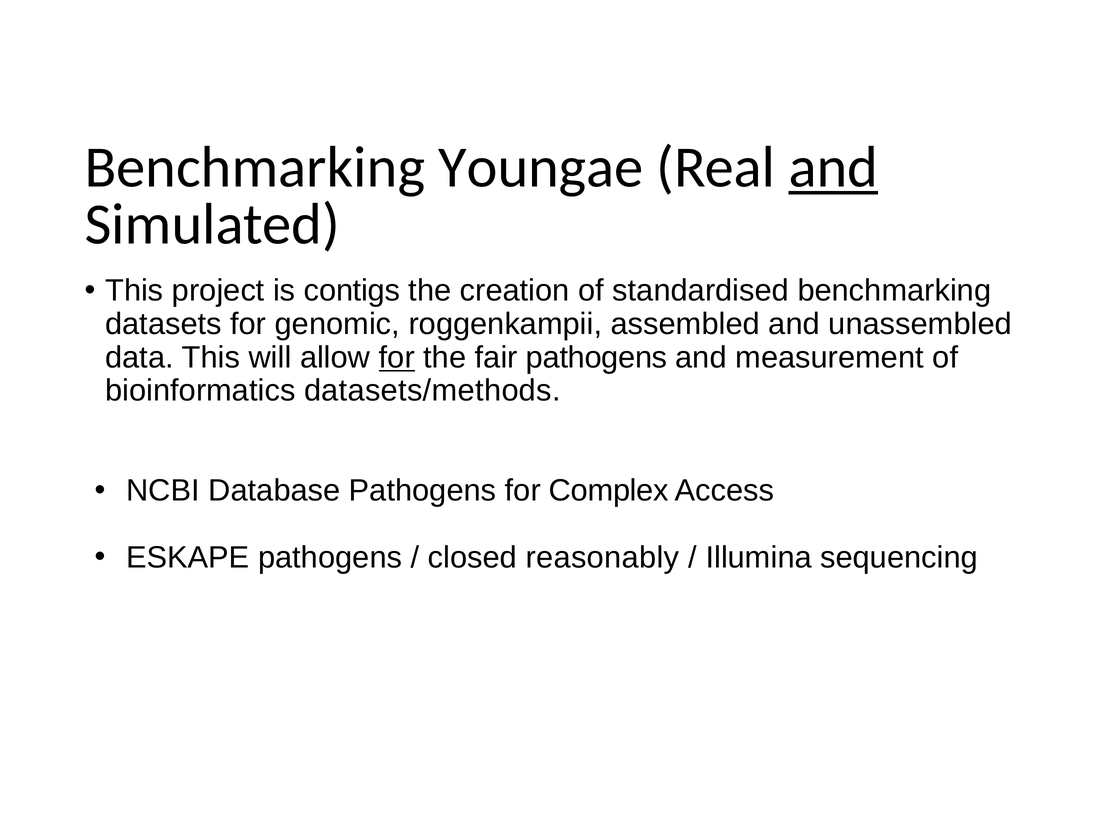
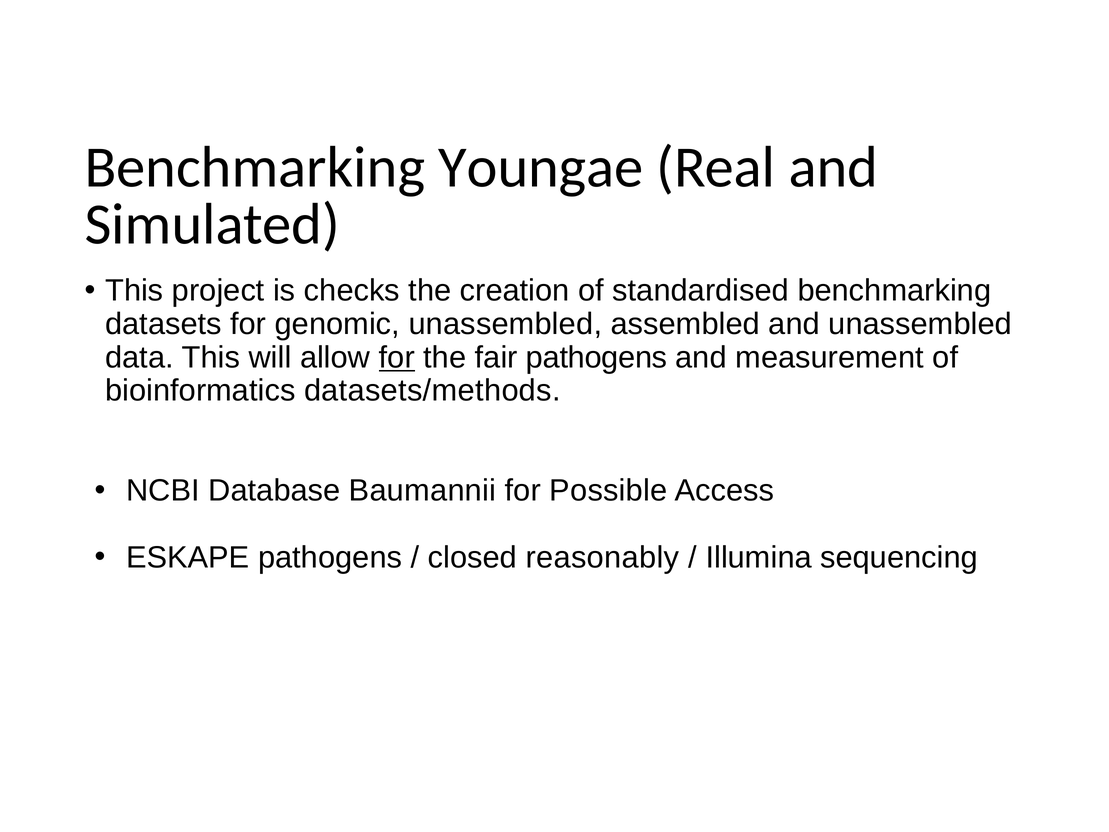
and underline: present -> none (833, 168)
contigs: contigs -> checks (352, 291)
genomic roggenkampii: roggenkampii -> unassembled (505, 324)
Database Pathogens: Pathogens -> Baumannii (423, 491)
Complex: Complex -> Possible (608, 491)
